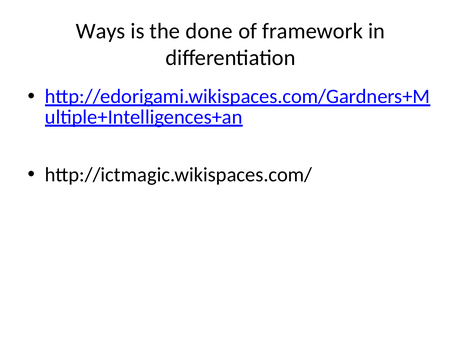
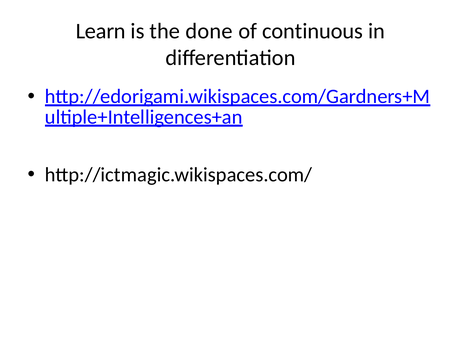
Ways: Ways -> Learn (101, 31)
framework: framework -> continuous (313, 31)
